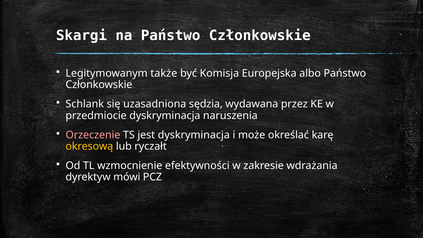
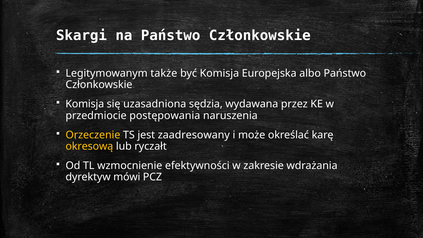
Schlank: Schlank -> Komisja (85, 104)
przedmiocie dyskryminacja: dyskryminacja -> postępowania (165, 116)
Orzeczenie colour: pink -> yellow (93, 135)
jest dyskryminacja: dyskryminacja -> zaadresowany (194, 135)
